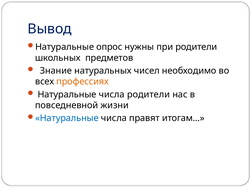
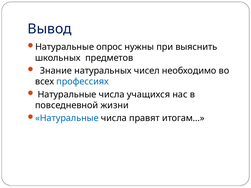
при родители: родители -> выяснить (196, 47)
профессиях colour: orange -> blue (83, 82)
числа родители: родители -> учащихся (148, 95)
